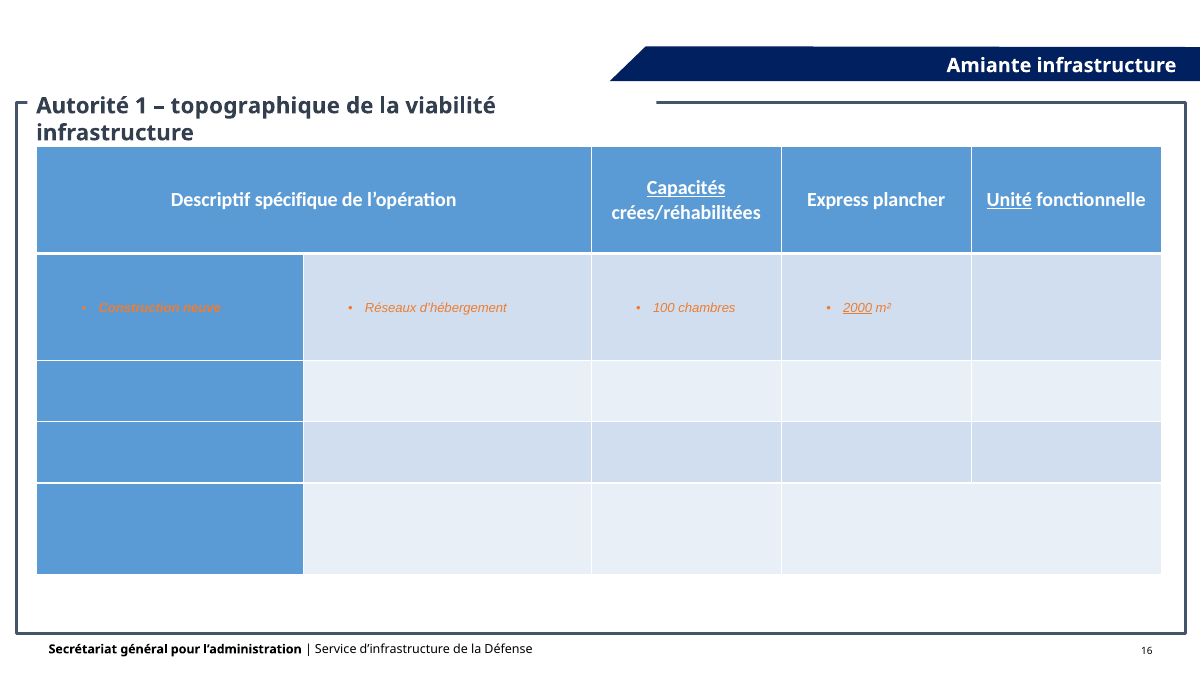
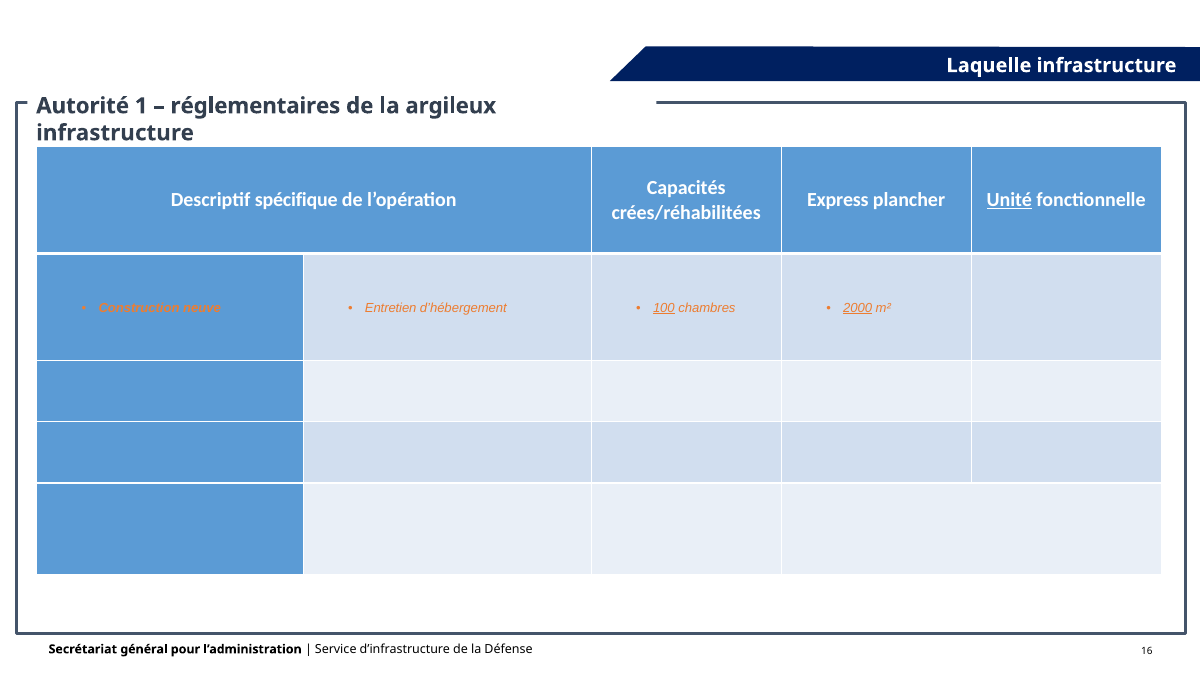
Amiante: Amiante -> Laquelle (989, 66)
topographique: topographique -> réglementaires (255, 106)
viabilité: viabilité -> argileux (451, 106)
Capacités underline: present -> none (686, 188)
Réseaux: Réseaux -> Entretien (391, 308)
100 underline: none -> present (664, 308)
